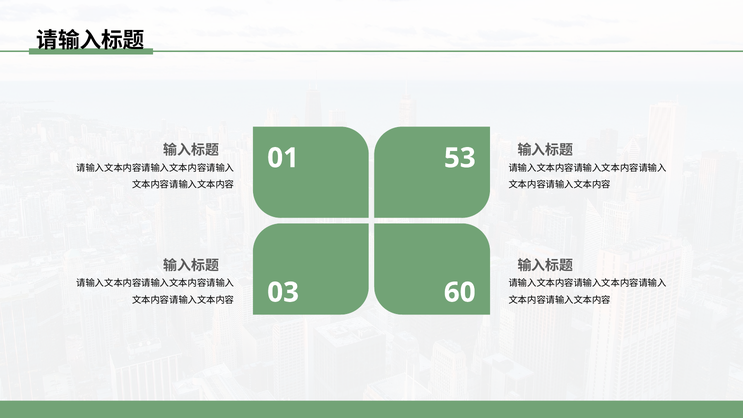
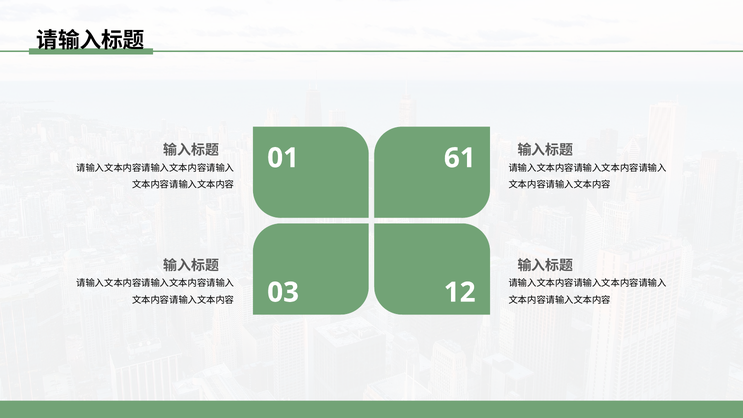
53: 53 -> 61 (460, 158)
60: 60 -> 12 (460, 292)
